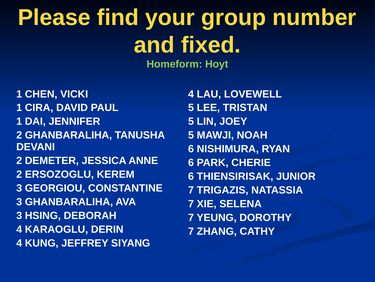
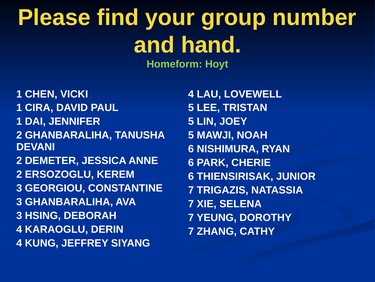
fixed: fixed -> hand (211, 45)
